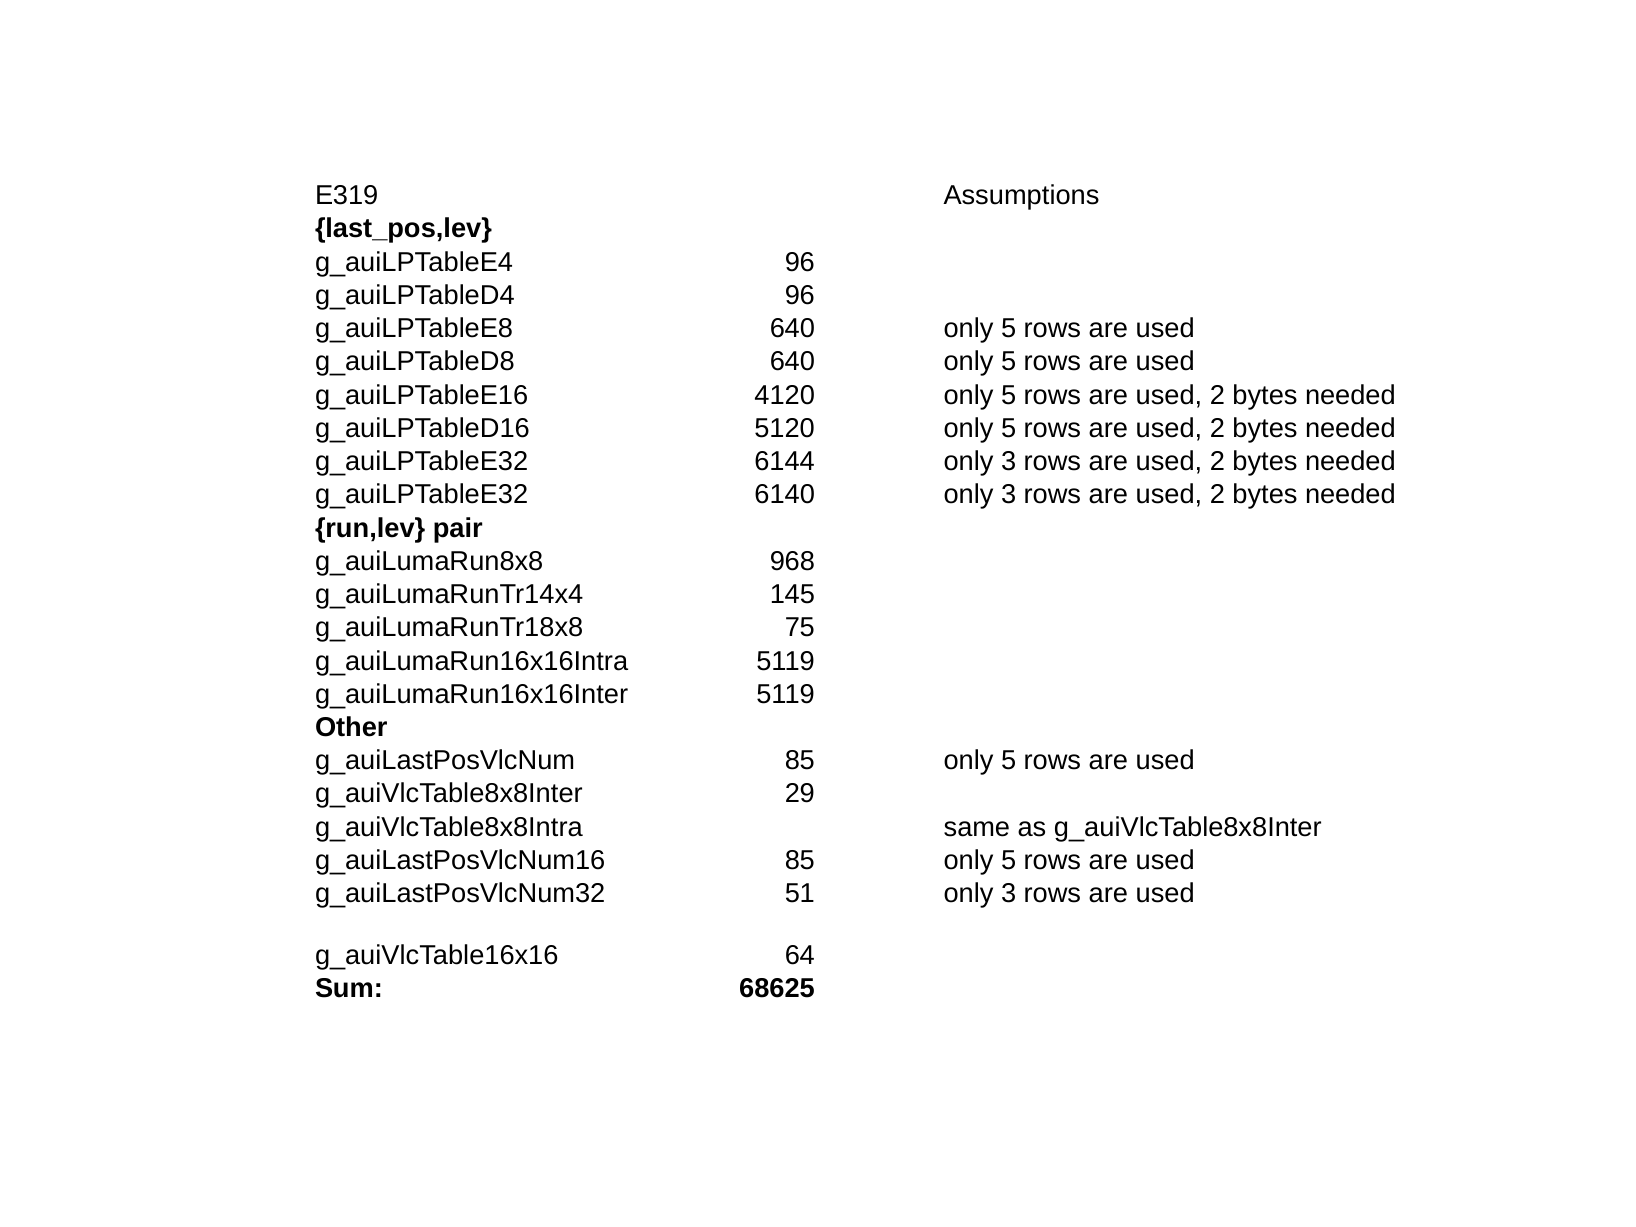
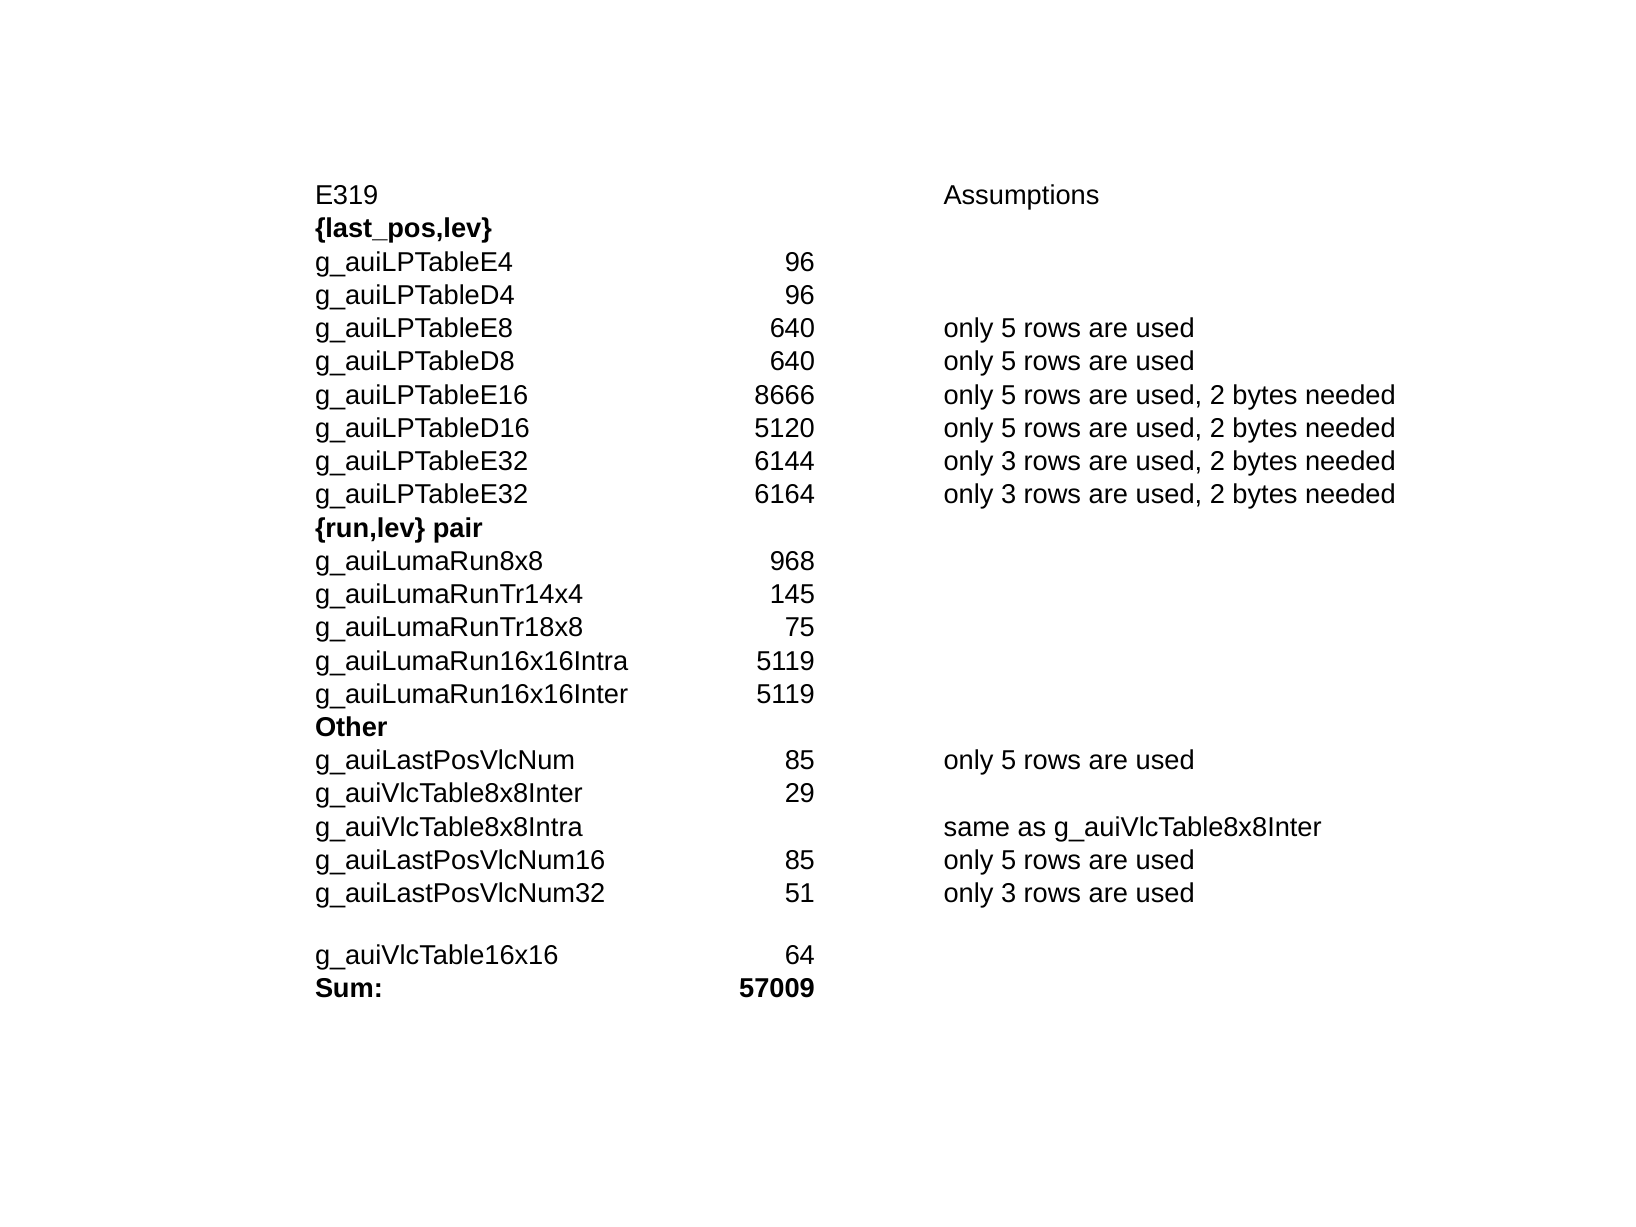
4120: 4120 -> 8666 (785, 395)
6140: 6140 -> 6164 (785, 495)
68625: 68625 -> 57009 (777, 988)
